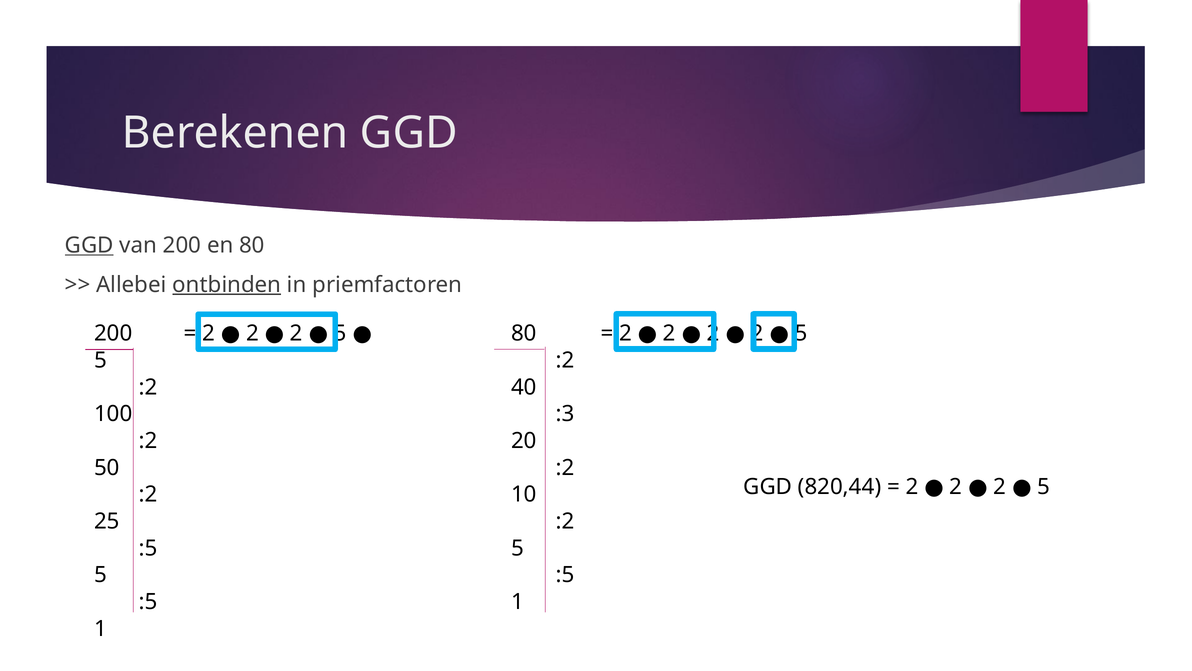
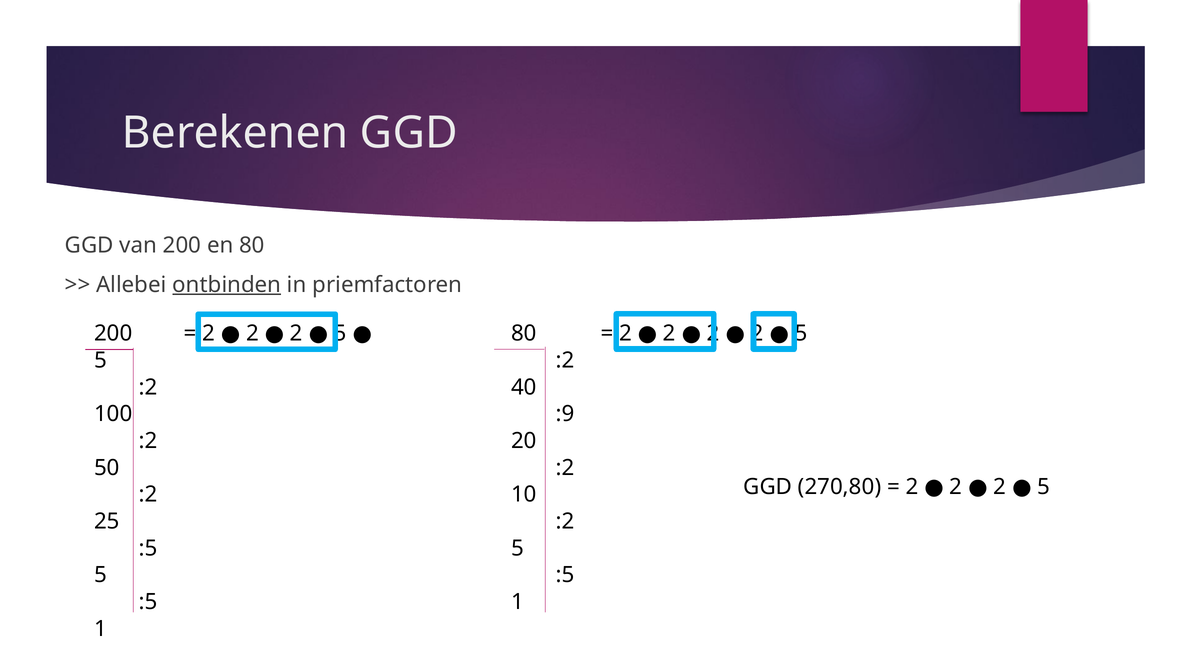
GGD underline: present -> none (89, 245)
:3: :3 -> :9 (565, 414)
820,44: 820,44 -> 270,80 (840, 487)
